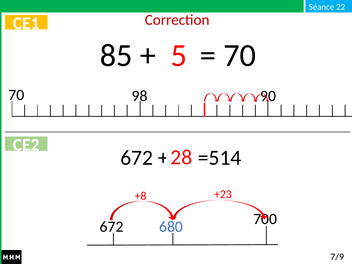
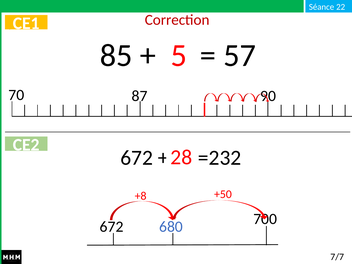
70: 70 -> 57 (240, 55)
98: 98 -> 87 (140, 96)
=514: =514 -> =232 (220, 158)
+23: +23 -> +50 (223, 194)
7/9: 7/9 -> 7/7 (337, 257)
